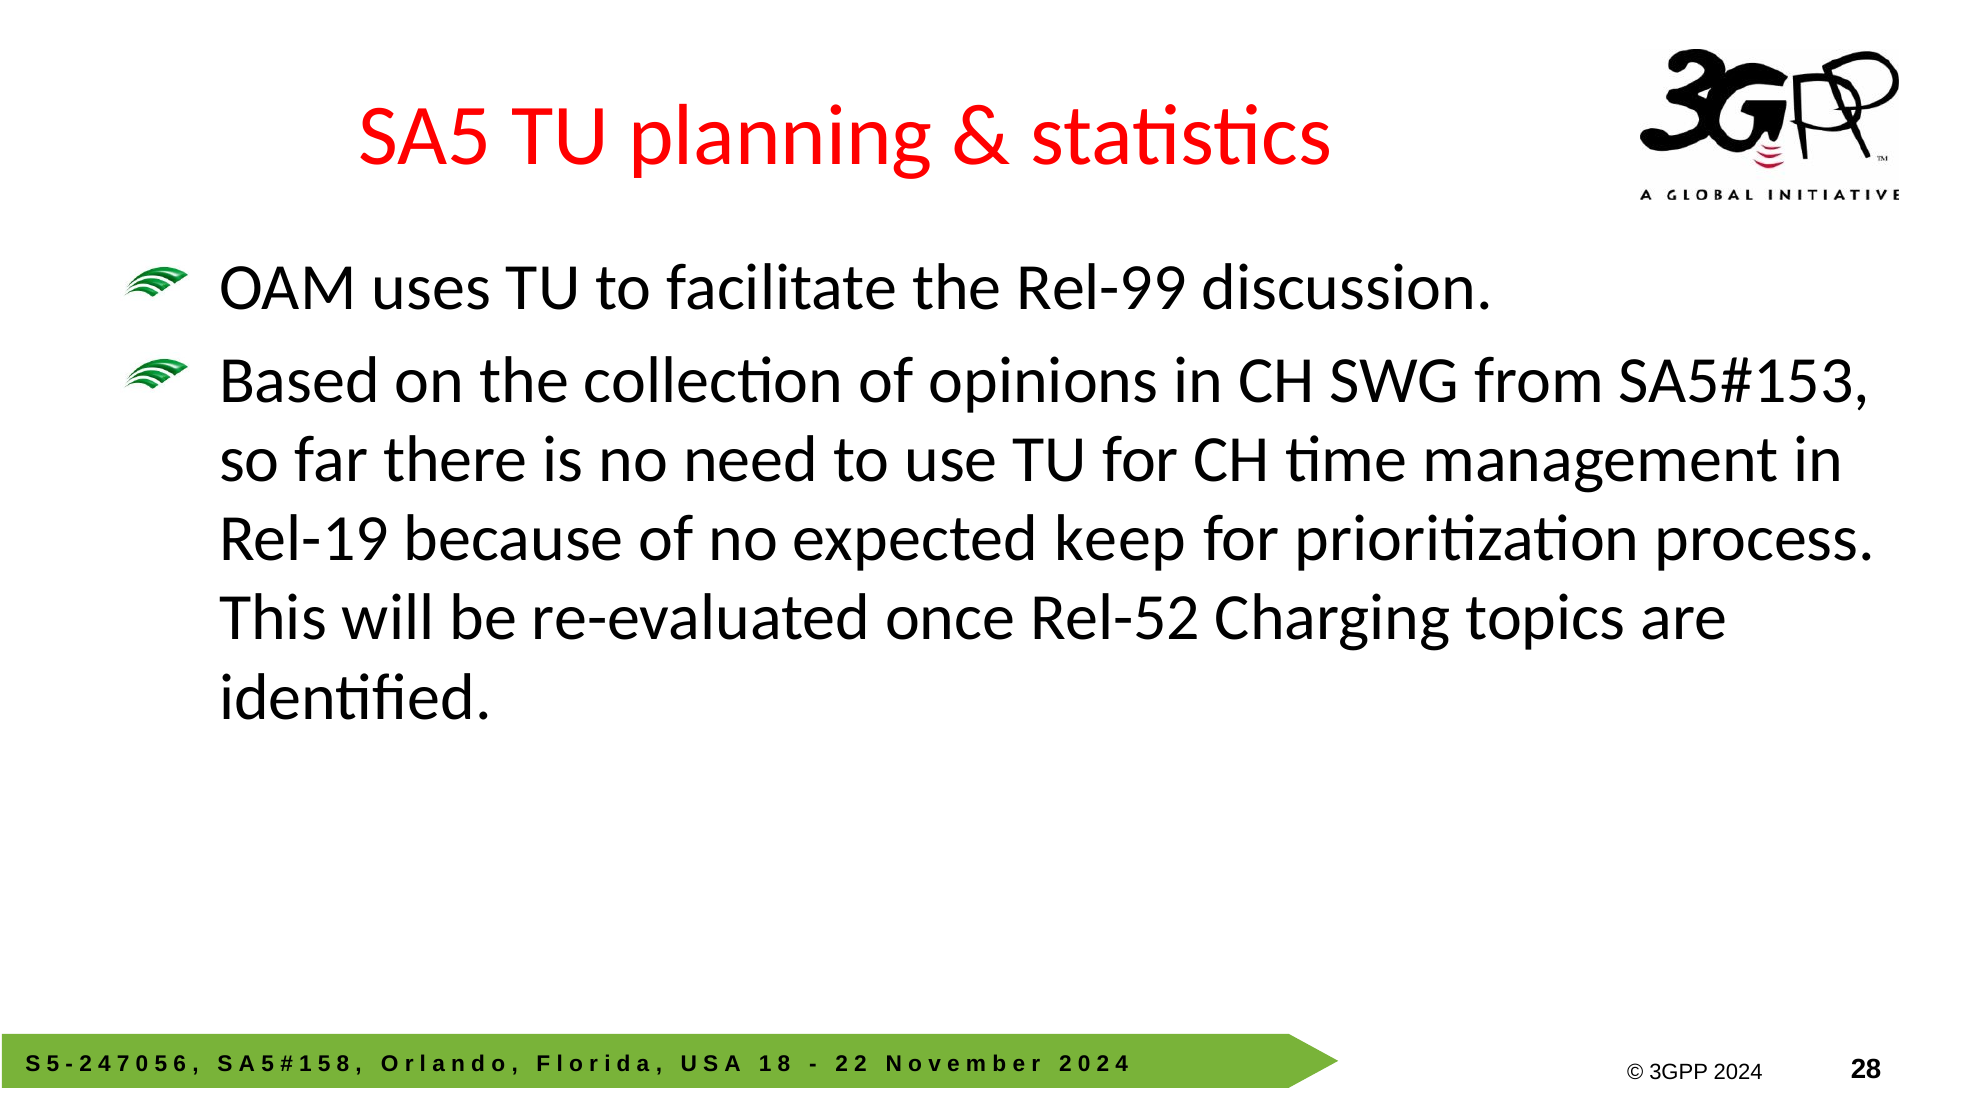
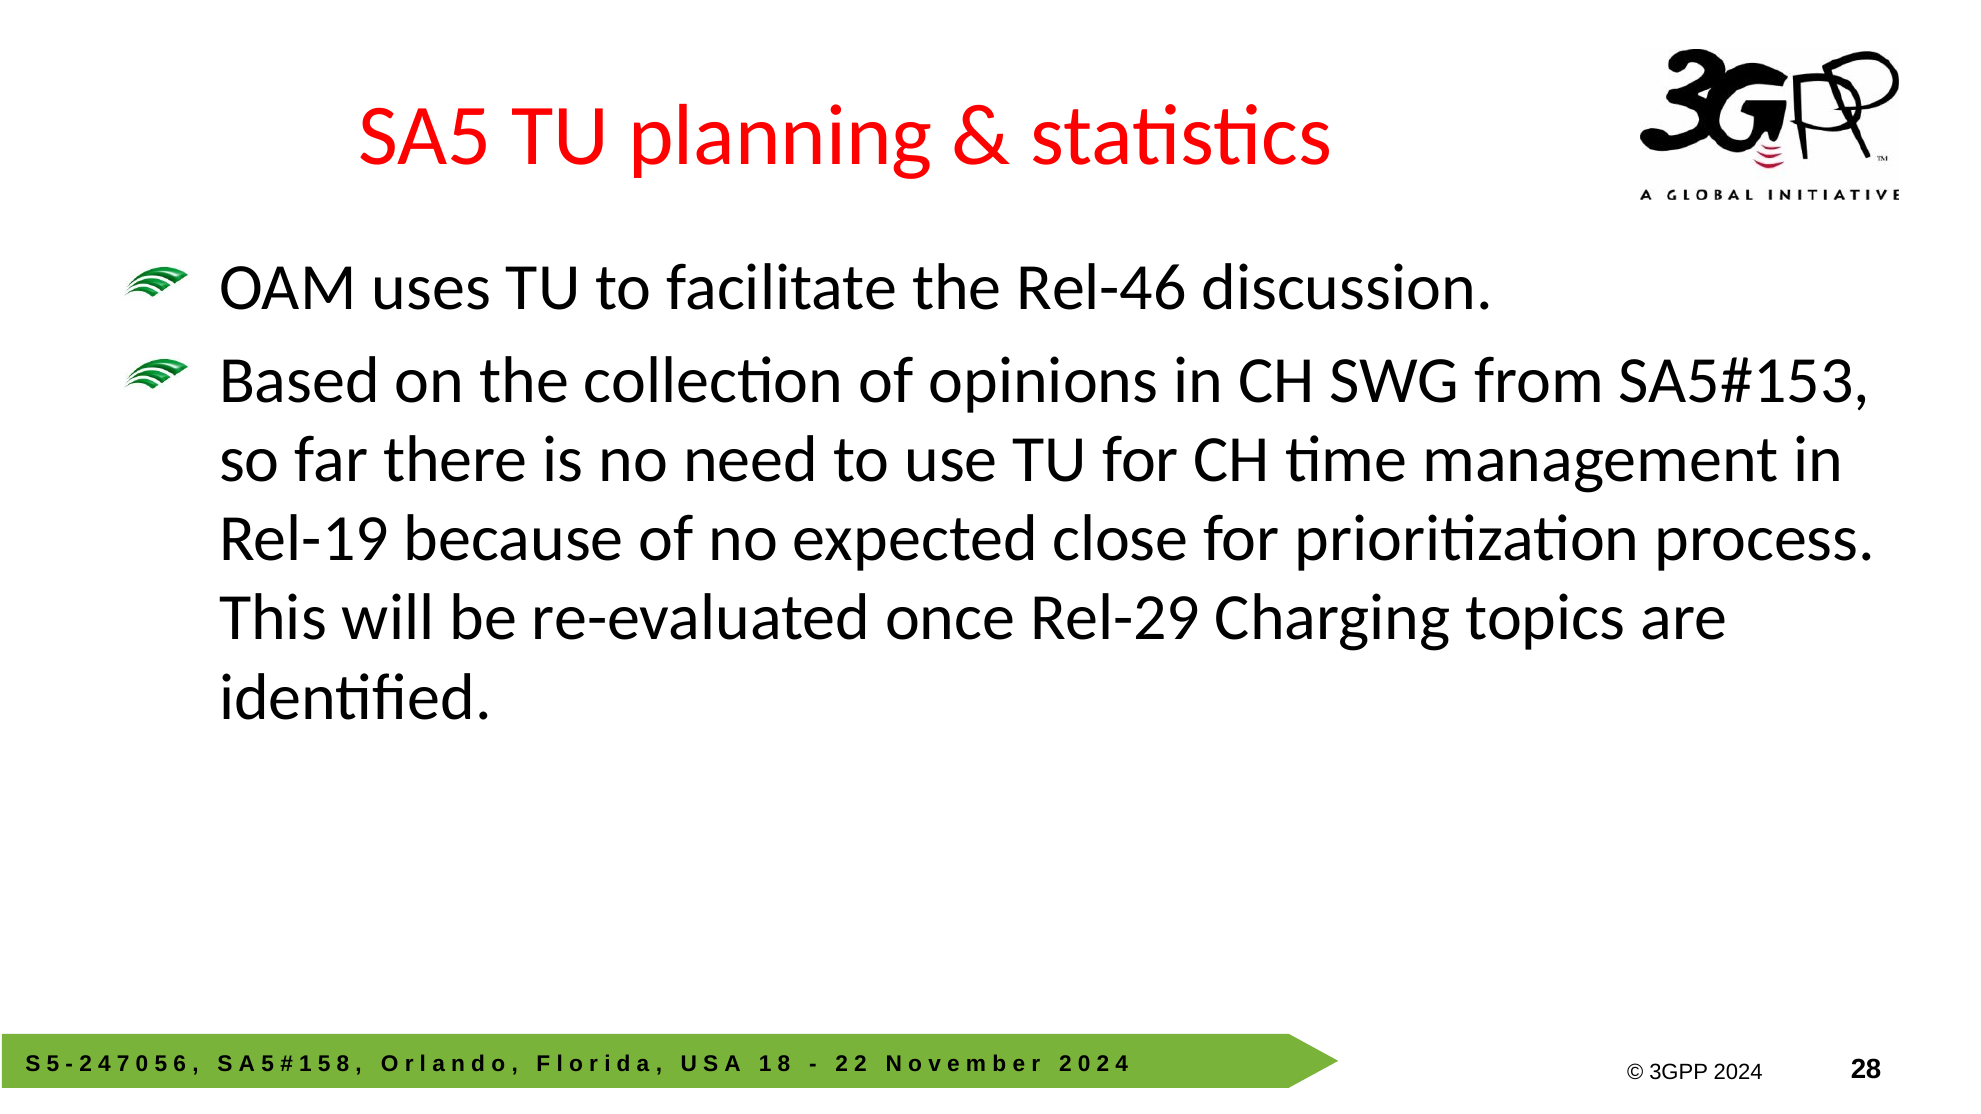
Rel-99: Rel-99 -> Rel-46 (1102, 288)
keep: keep -> close (1121, 539)
Rel-52: Rel-52 -> Rel-29 (1115, 618)
